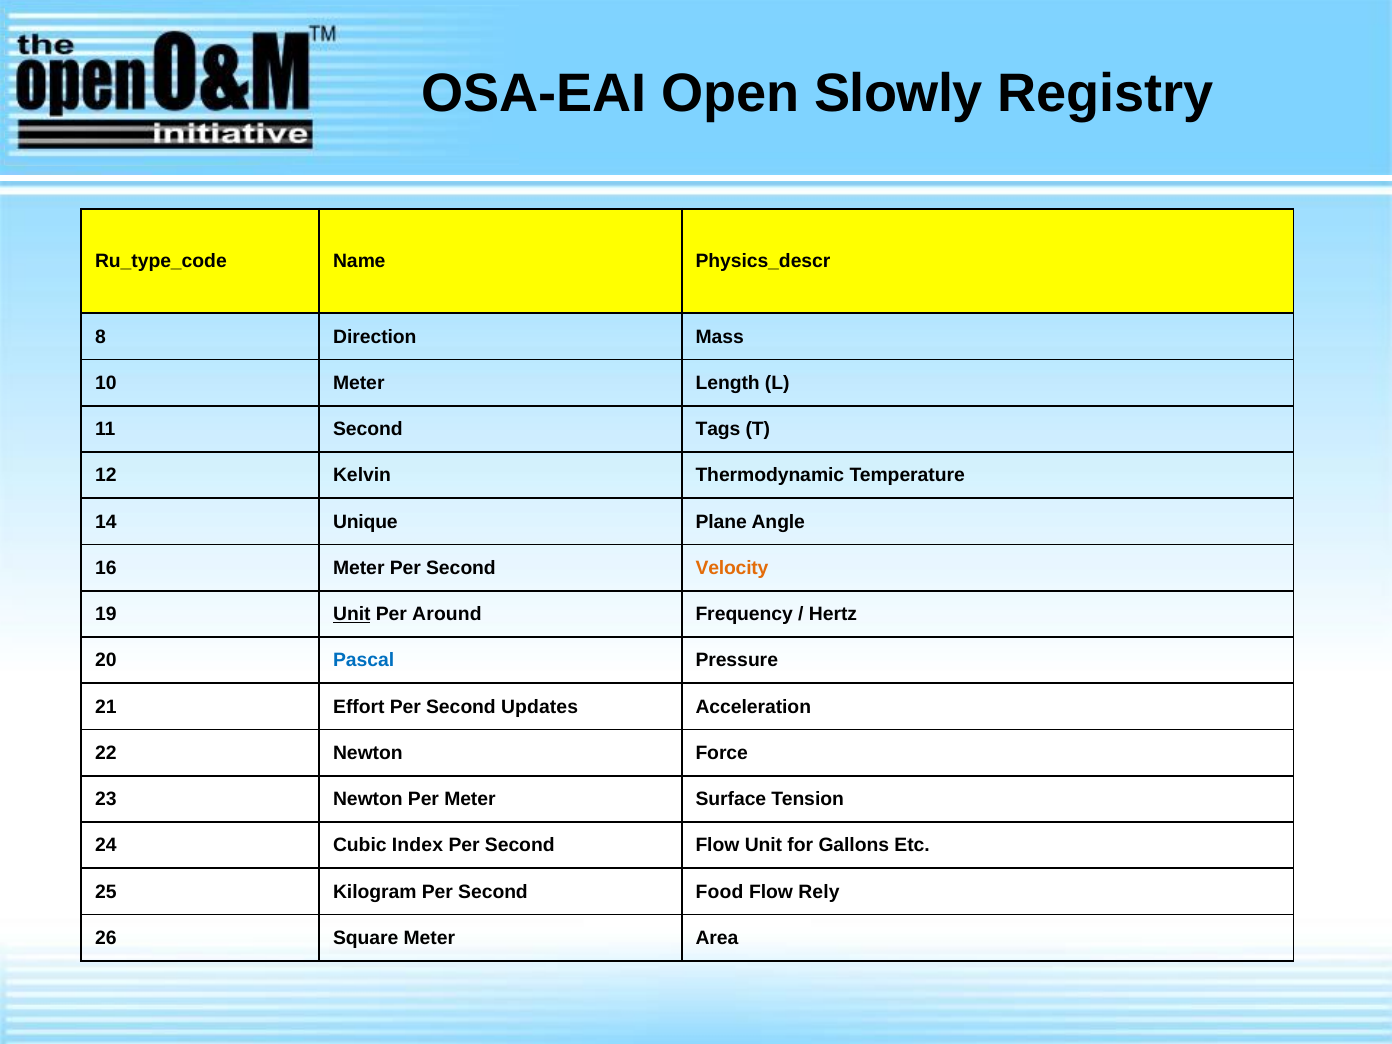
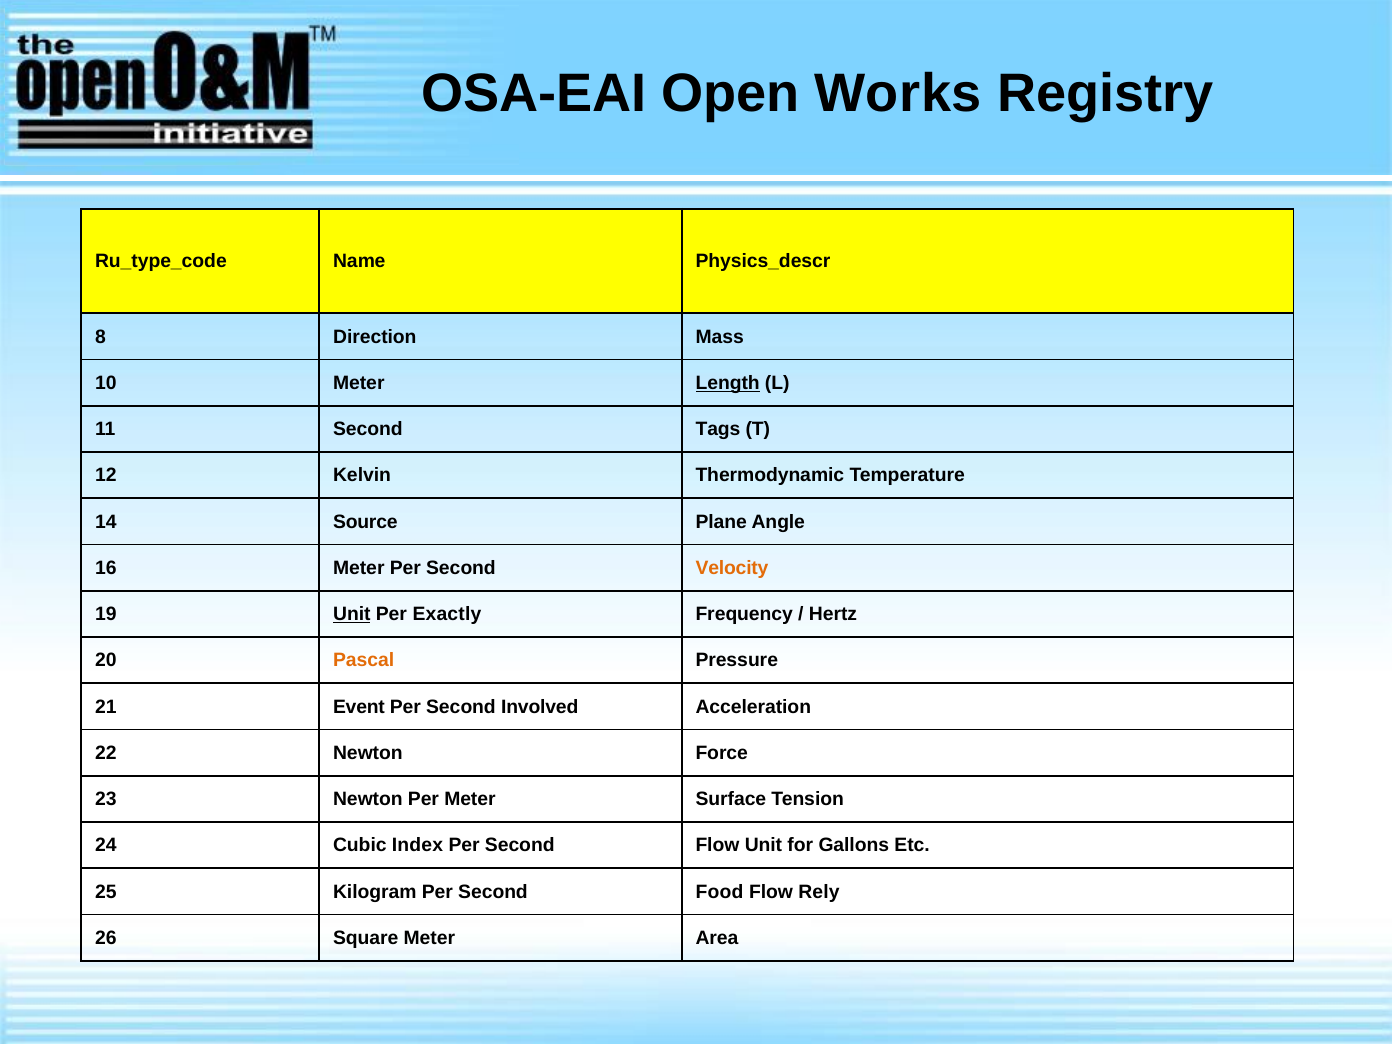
Slowly: Slowly -> Works (898, 94)
Length underline: none -> present (728, 383)
Unique: Unique -> Source (365, 522)
Around: Around -> Exactly (447, 614)
Pascal colour: blue -> orange (364, 660)
Effort: Effort -> Event (359, 707)
Updates: Updates -> Involved (540, 707)
